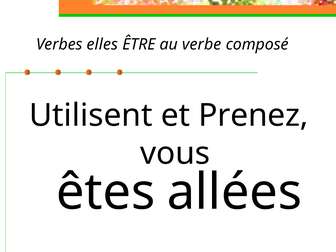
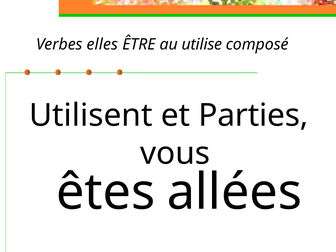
verbe: verbe -> utilise (202, 44)
Prenez: Prenez -> Parties (253, 115)
